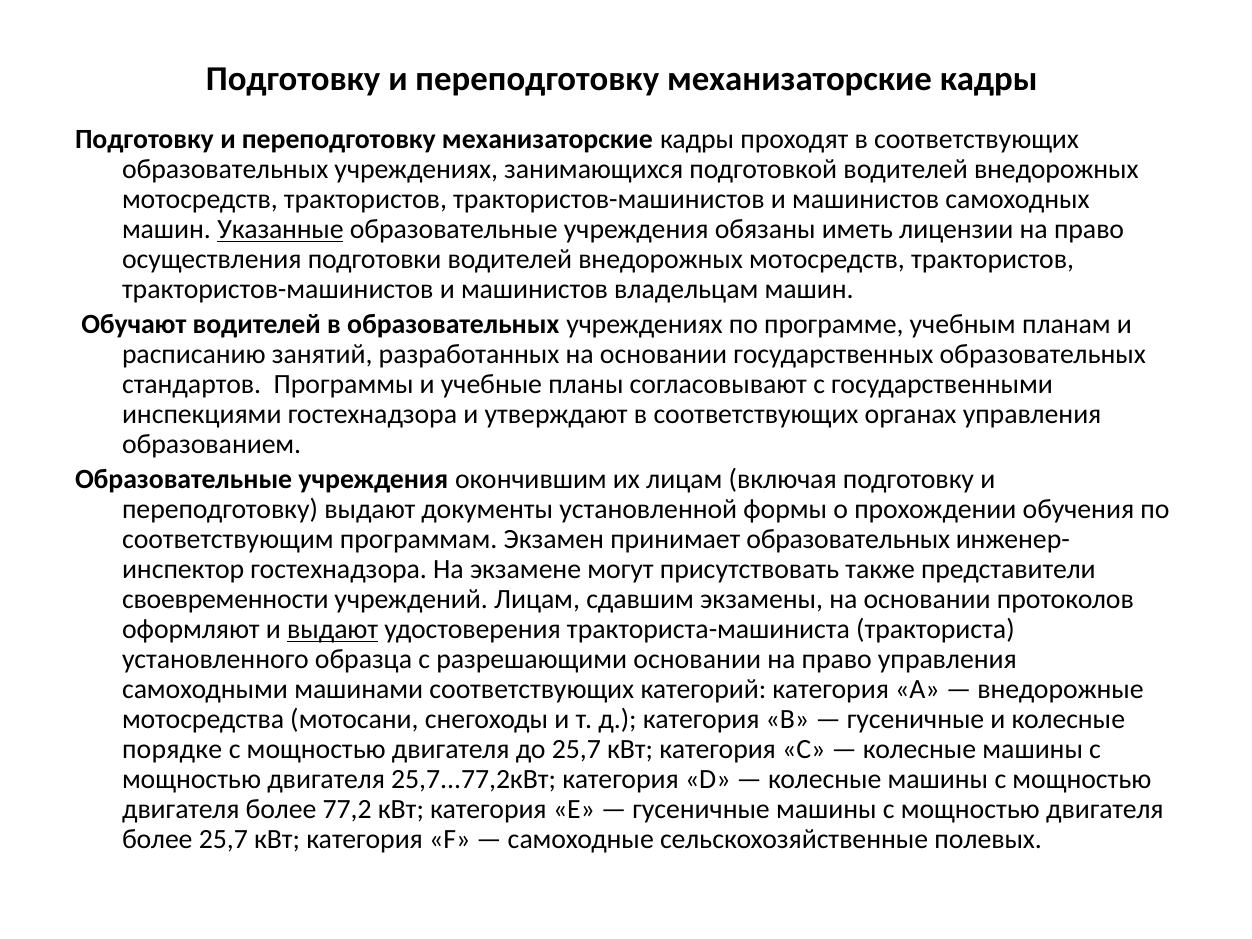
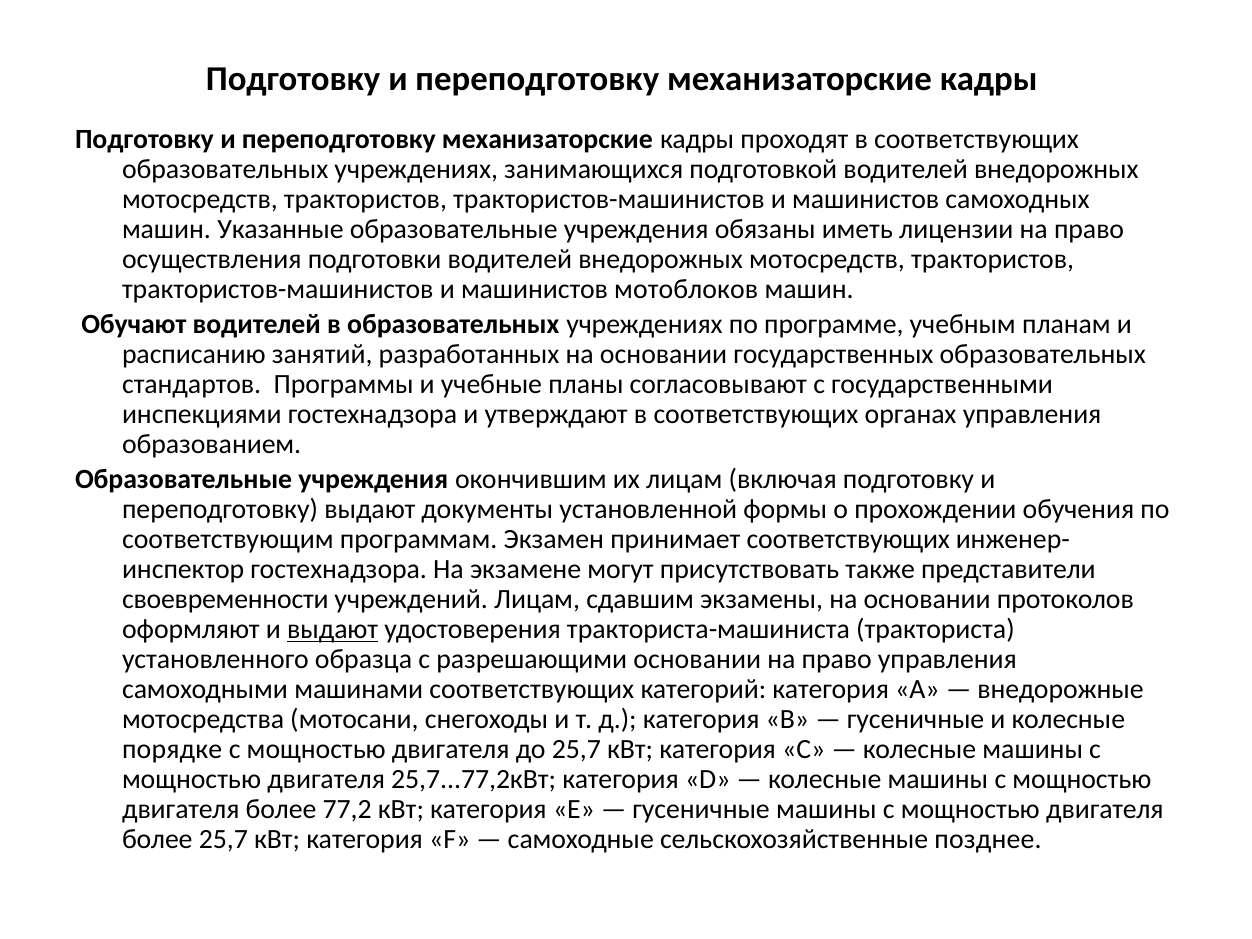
Указанные underline: present -> none (280, 229)
владельцам: владельцам -> мотоблоков (686, 290)
принимает образовательных: образовательных -> соответствующих (848, 540)
полевых: полевых -> позднее (988, 840)
